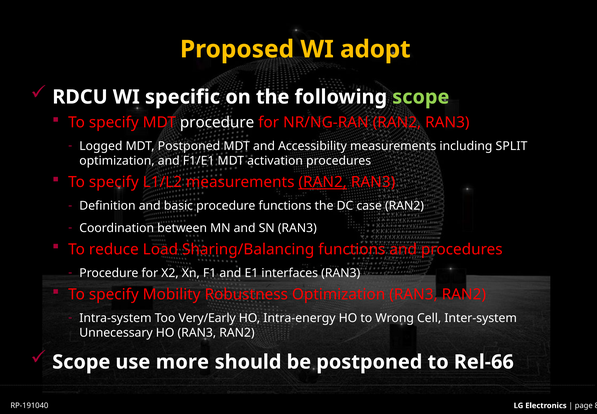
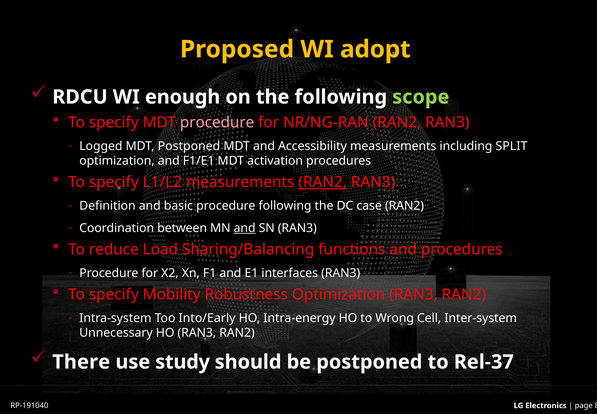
specific: specific -> enough (183, 97)
procedure colour: white -> pink (217, 122)
procedure functions: functions -> following (285, 206)
and underline: none -> present (245, 228)
Very/Early: Very/Early -> Into/Early (207, 318)
Scope: Scope -> There (81, 361)
more: more -> study (183, 361)
Rel-66: Rel-66 -> Rel-37 (484, 361)
